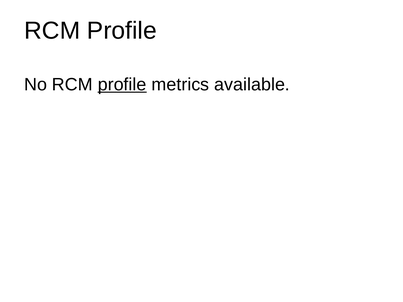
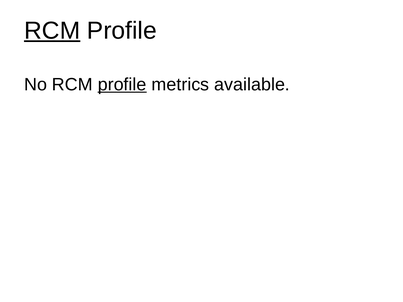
RCM underline: none -> present (52, 31)
